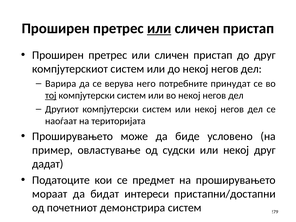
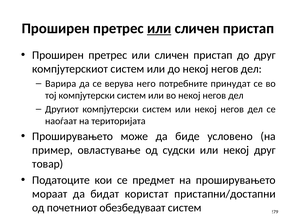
тој underline: present -> none (51, 95)
дадат: дадат -> товар (48, 164)
интереси: интереси -> користат (147, 194)
демонстрира: демонстрира -> обезбедуваат (133, 208)
